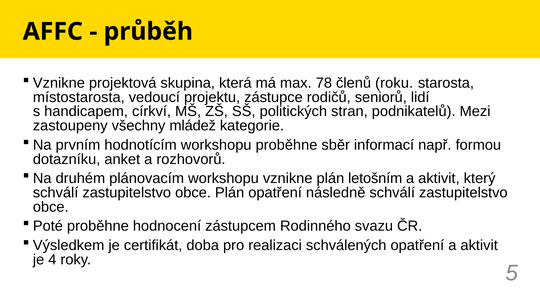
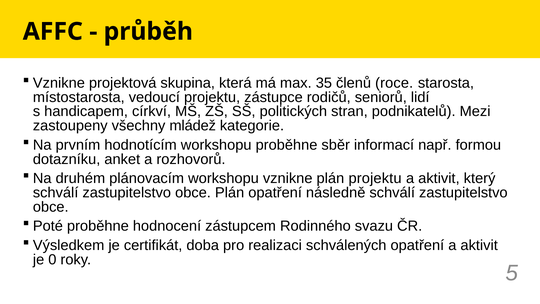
78: 78 -> 35 (324, 83)
roku: roku -> roce (394, 83)
plán letošním: letošním -> projektu (375, 178)
4: 4 -> 0 (52, 259)
